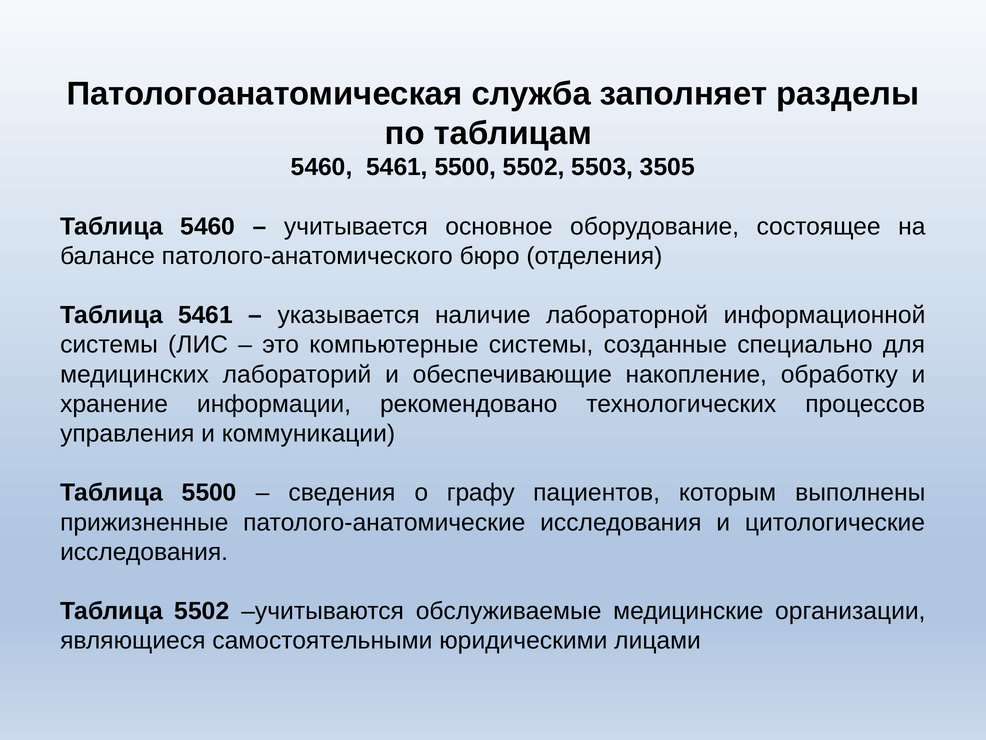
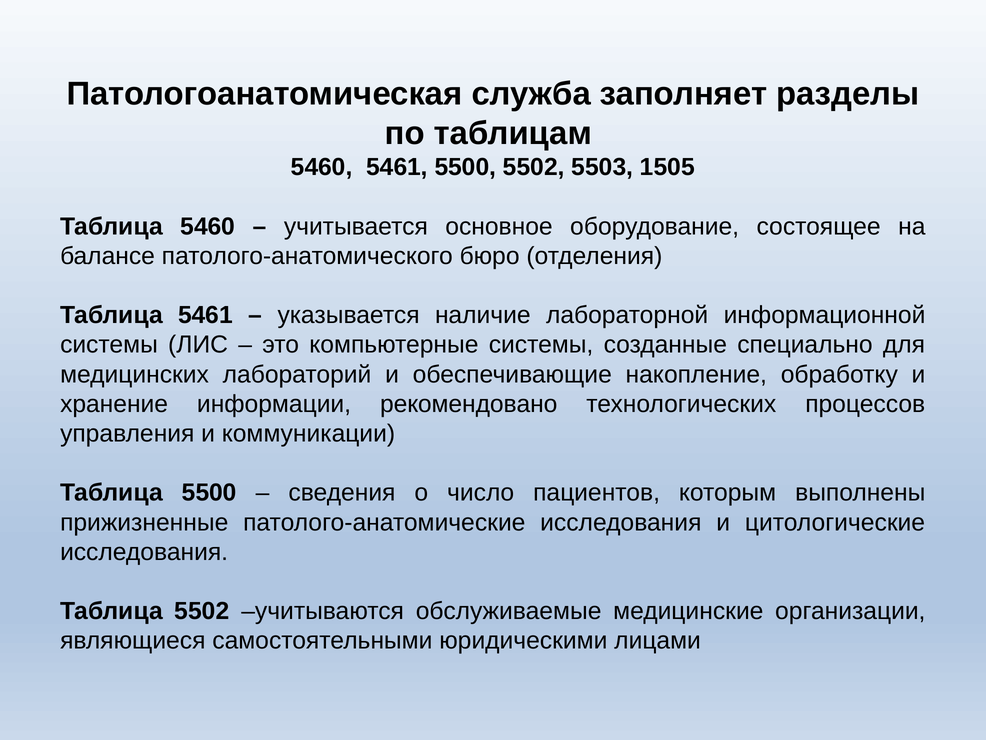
3505: 3505 -> 1505 (667, 167)
графу: графу -> число (481, 493)
